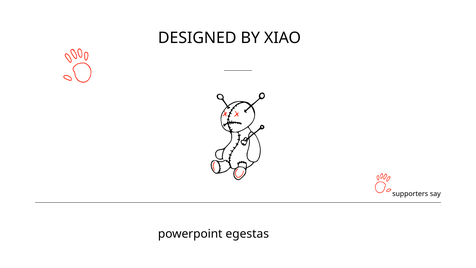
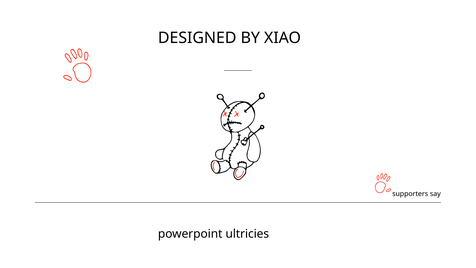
egestas: egestas -> ultricies (247, 234)
